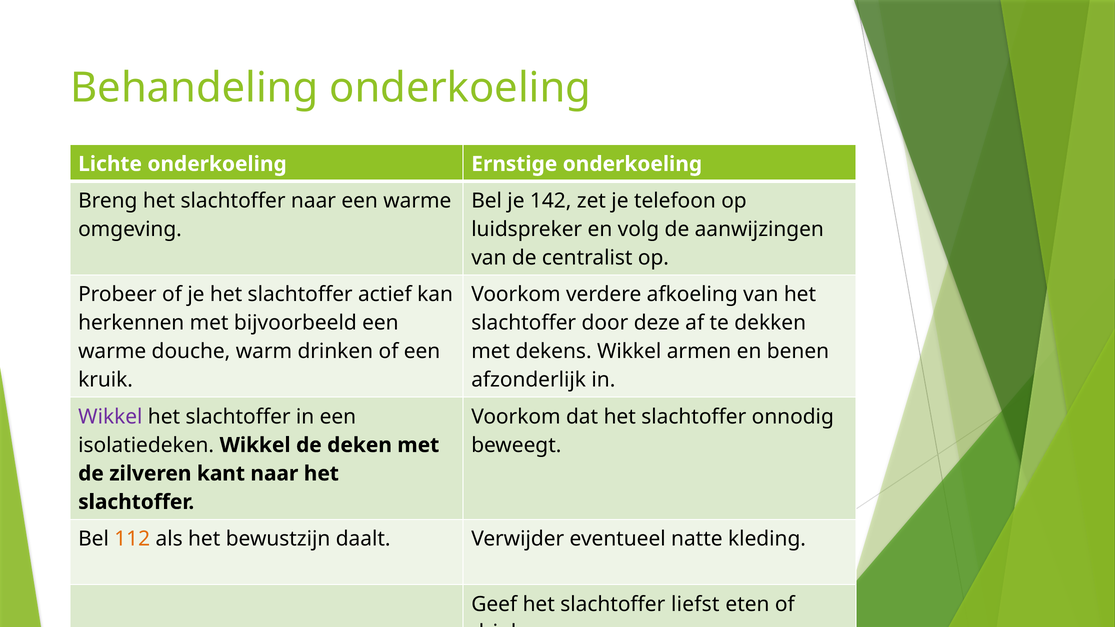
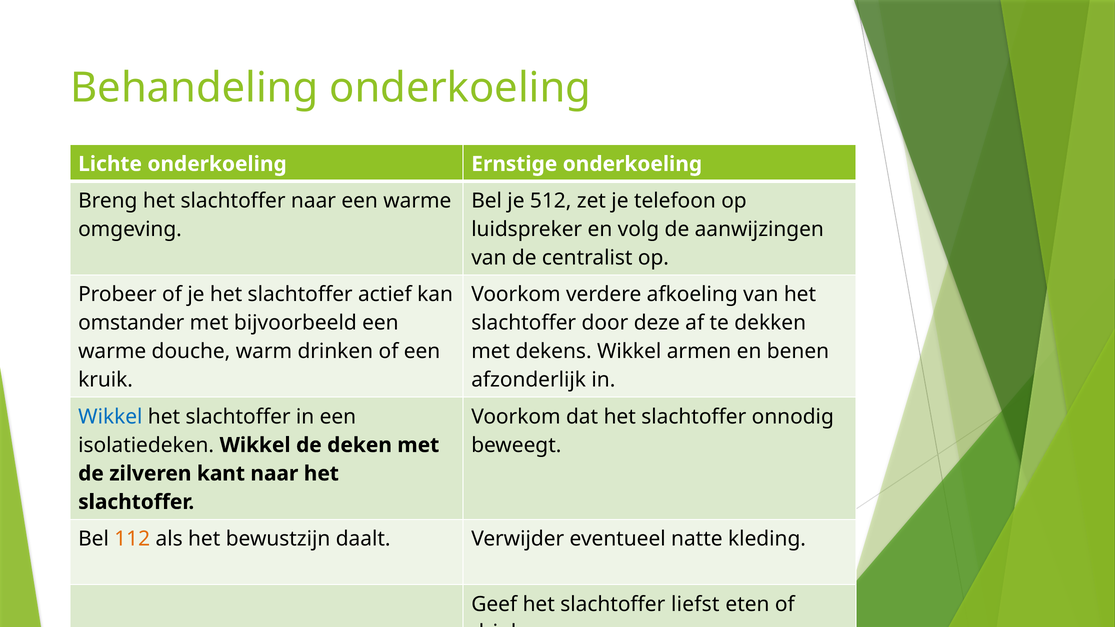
142: 142 -> 512 (551, 201)
herkennen: herkennen -> omstander (131, 323)
Wikkel colour: purple -> blue (110, 417)
